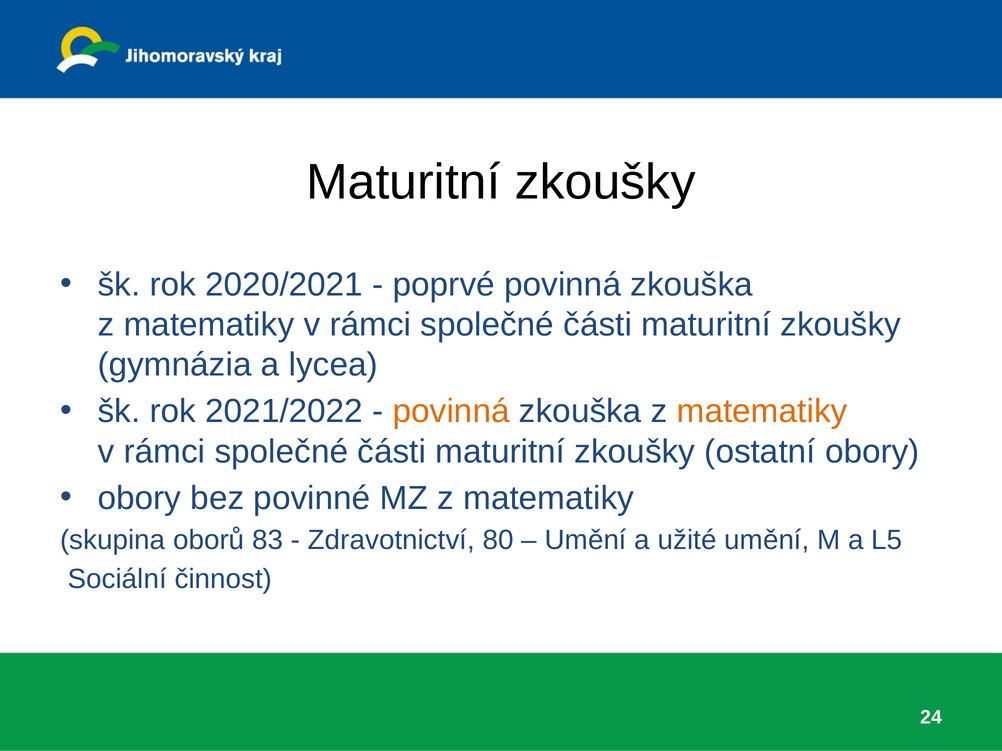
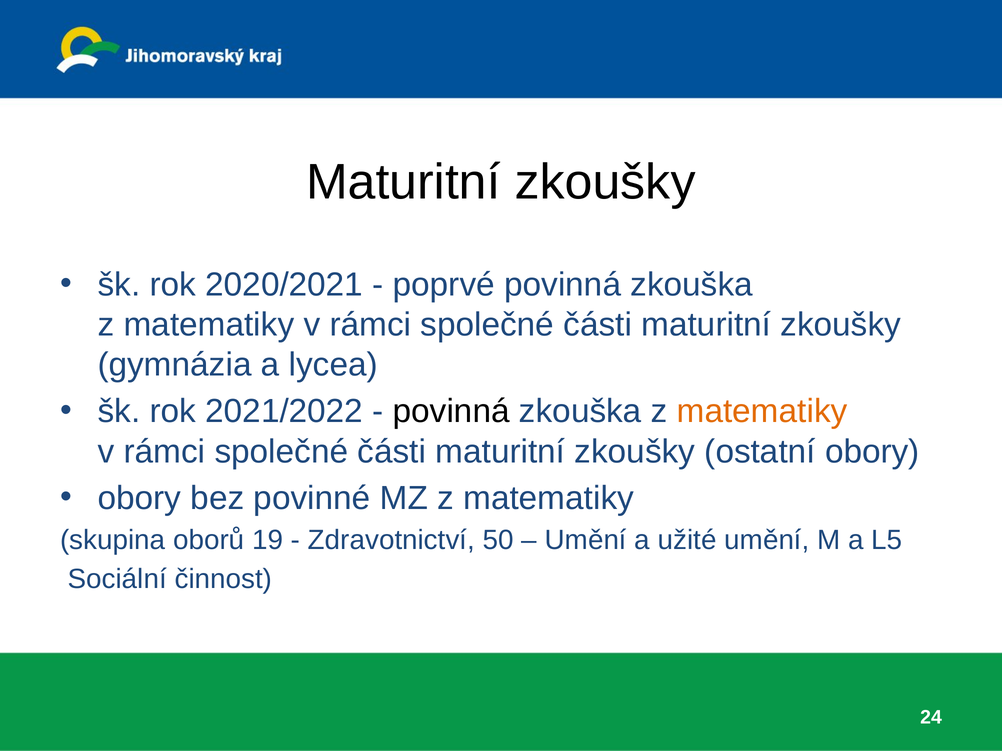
povinná colour: orange -> black (451, 412)
83: 83 -> 19 (268, 540)
80: 80 -> 50 (498, 540)
